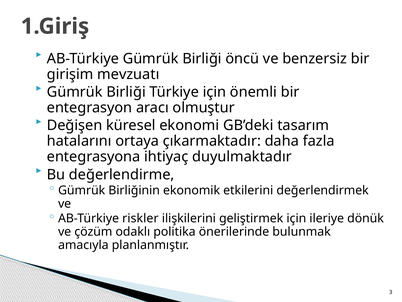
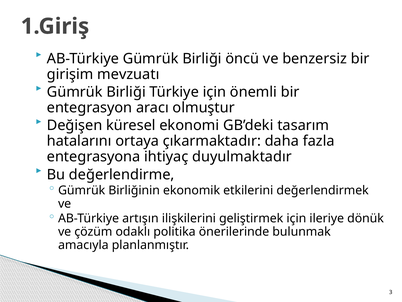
riskler: riskler -> artışın (140, 218)
